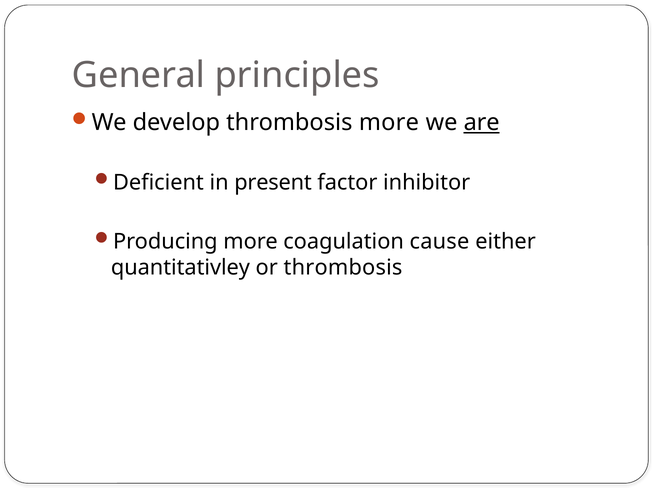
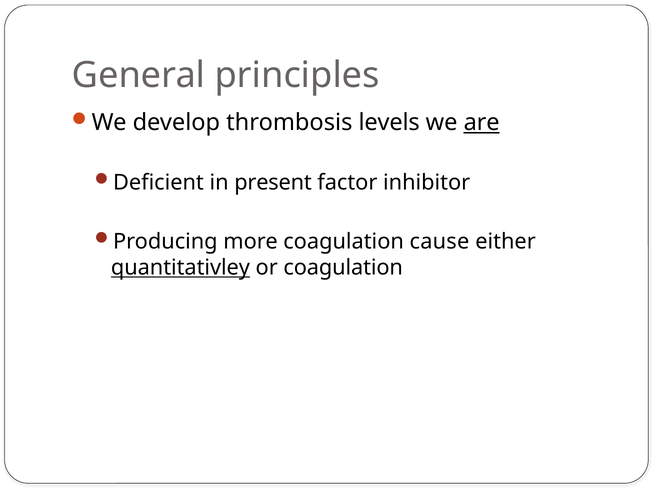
thrombosis more: more -> levels (389, 122)
quantitativley underline: none -> present (180, 267)
or thrombosis: thrombosis -> coagulation (343, 267)
